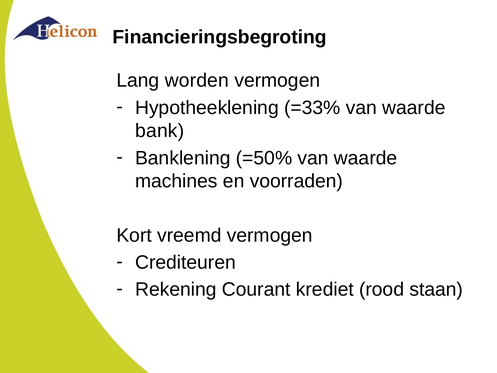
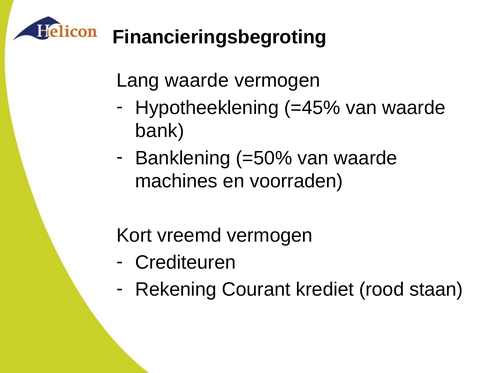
Lang worden: worden -> waarde (197, 80)
=33%: =33% -> =45% (312, 108)
